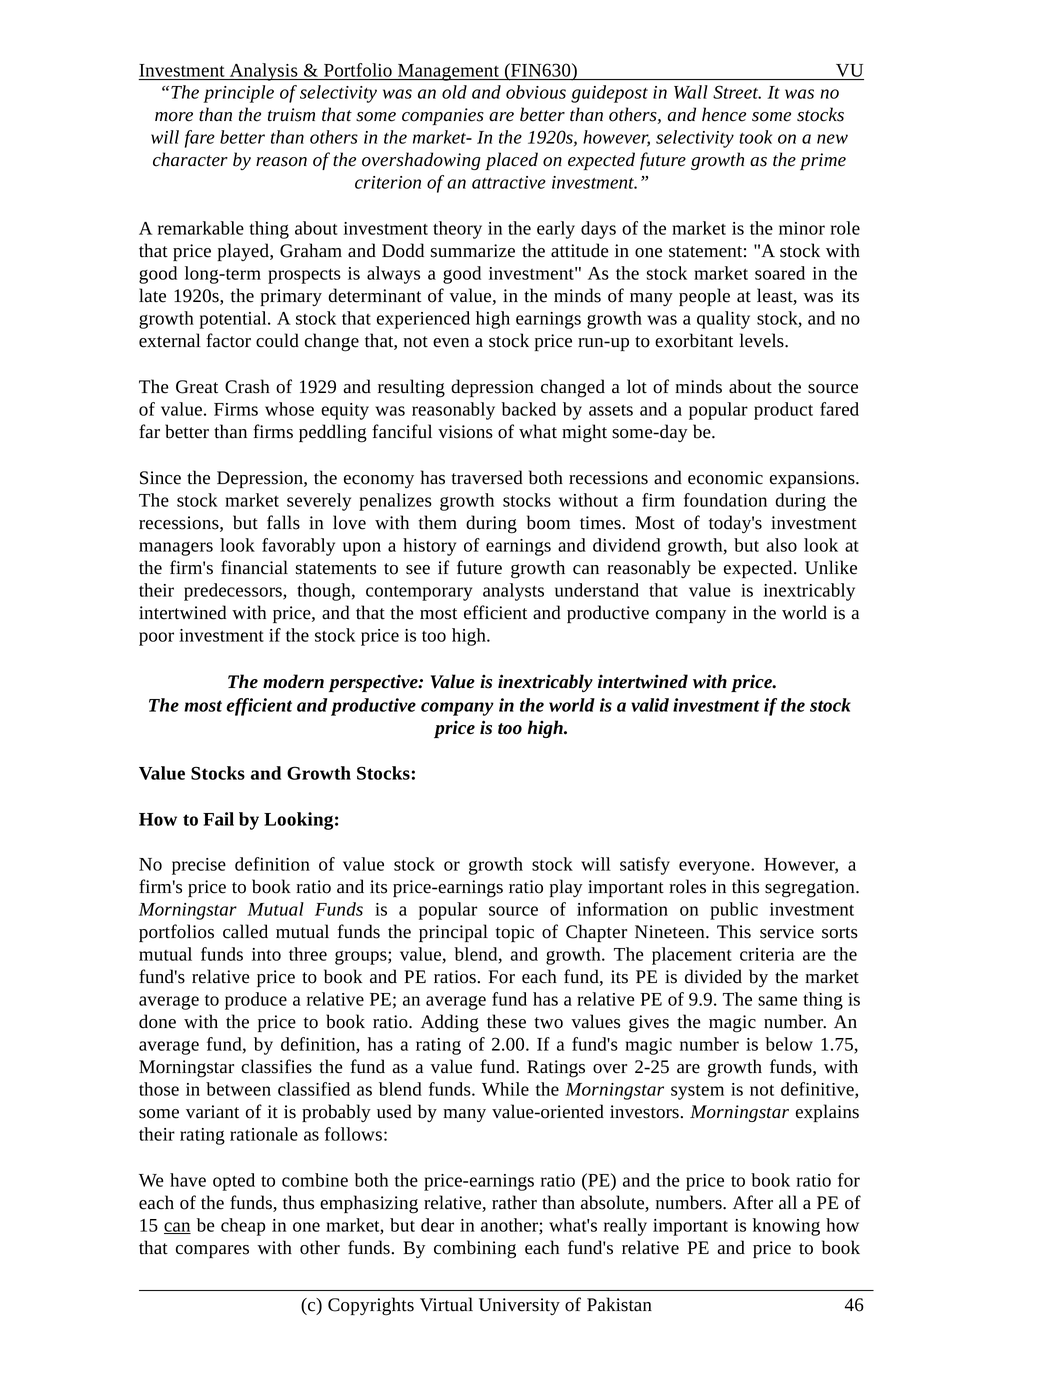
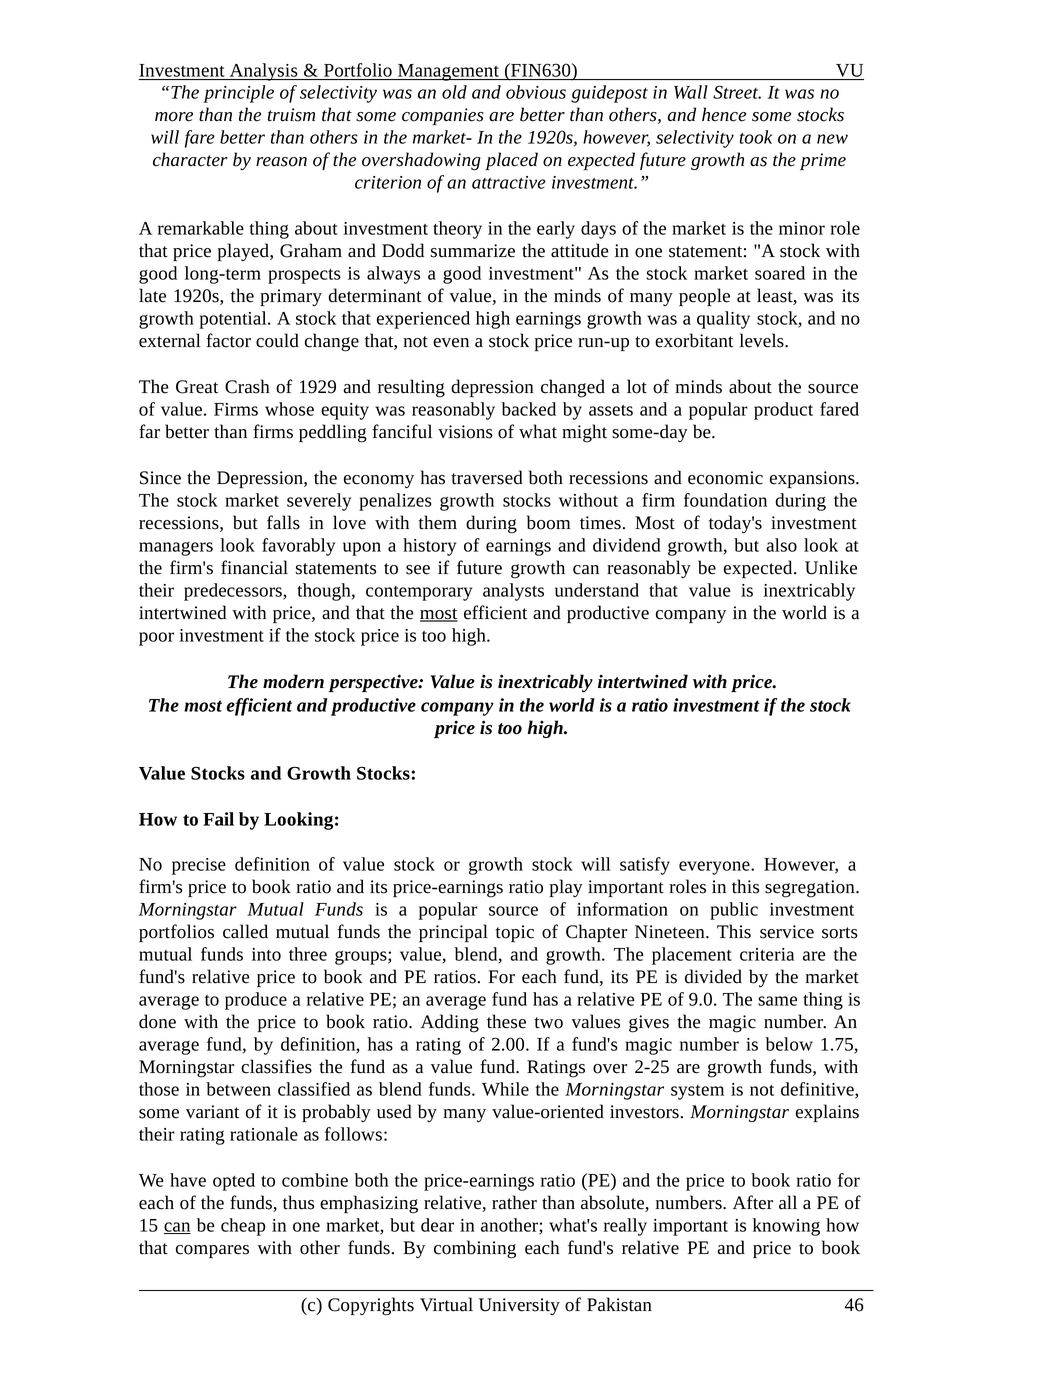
most underline: none -> present (439, 613)
a valid: valid -> ratio (650, 705)
9.9: 9.9 -> 9.0 (703, 999)
